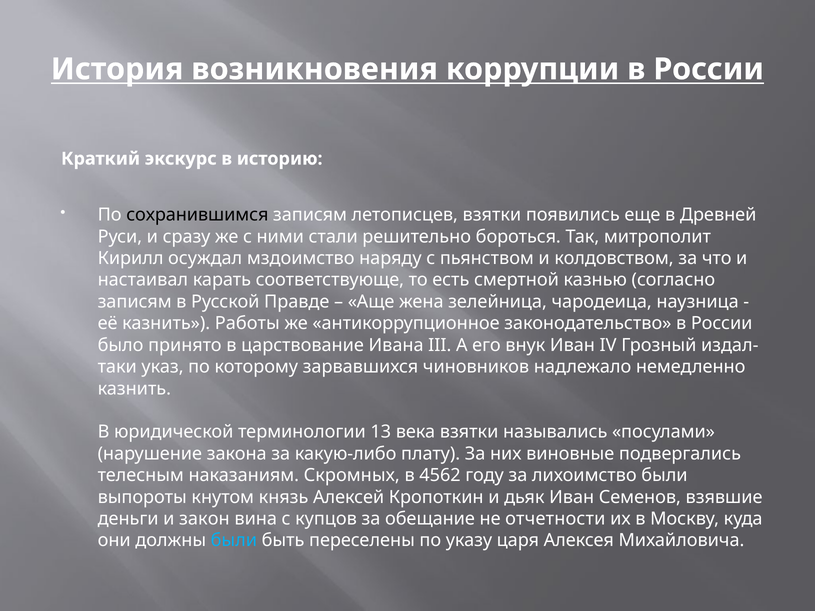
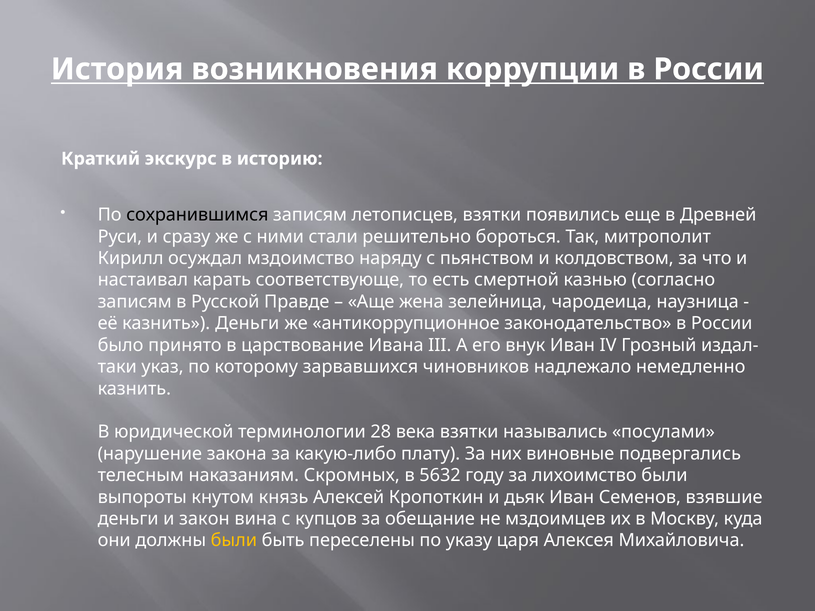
казнить Работы: Работы -> Деньги (247, 324)
13: 13 -> 28 (381, 432)
4562: 4562 -> 5632 (440, 476)
отчетности: отчетности -> мздоимцев (555, 519)
были colour: light blue -> yellow (234, 541)
